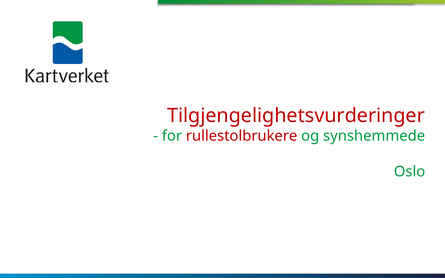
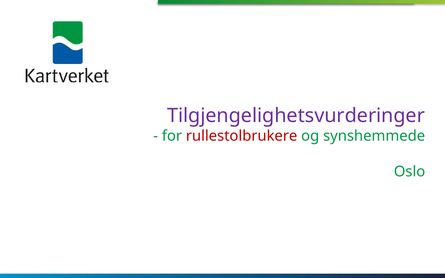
Tilgjengelighetsvurderinger colour: red -> purple (296, 116)
